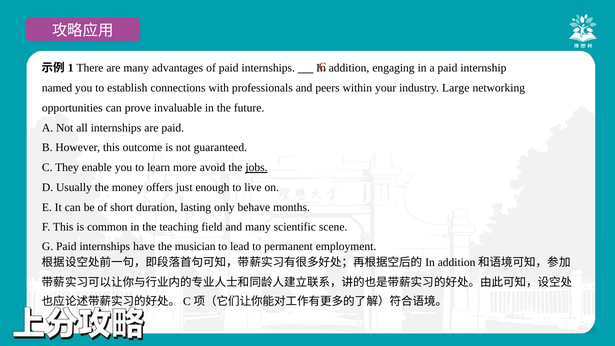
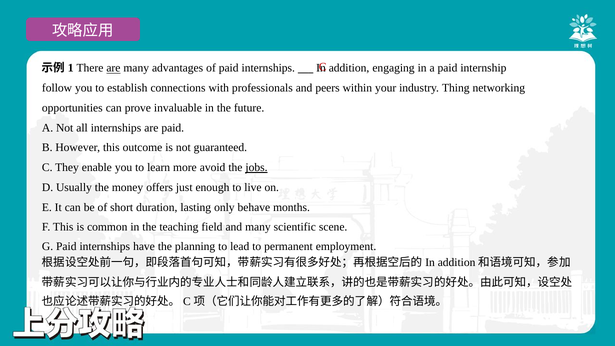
are underline: none -> present (113, 68)
named: named -> follow (57, 88)
Large: Large -> Thing (456, 88)
musician: musician -> planning (195, 246)
